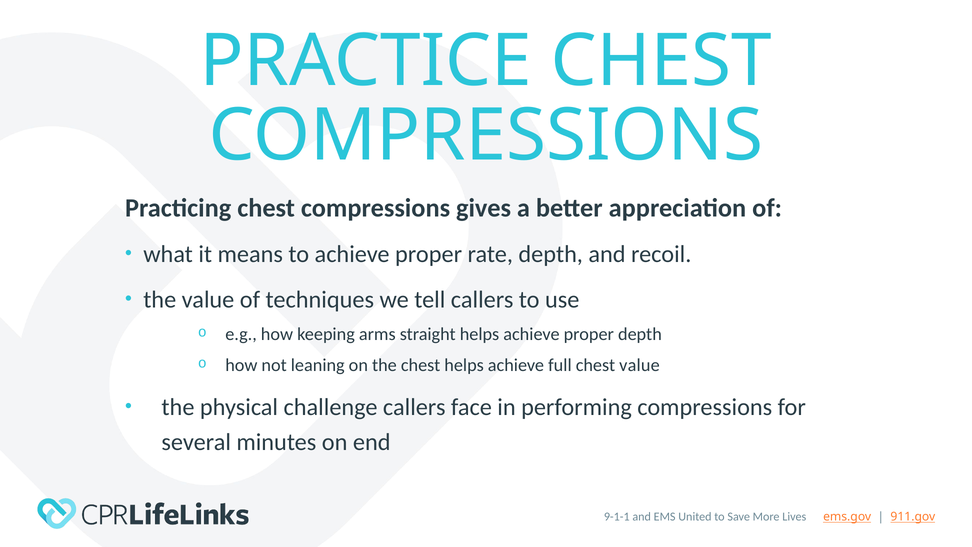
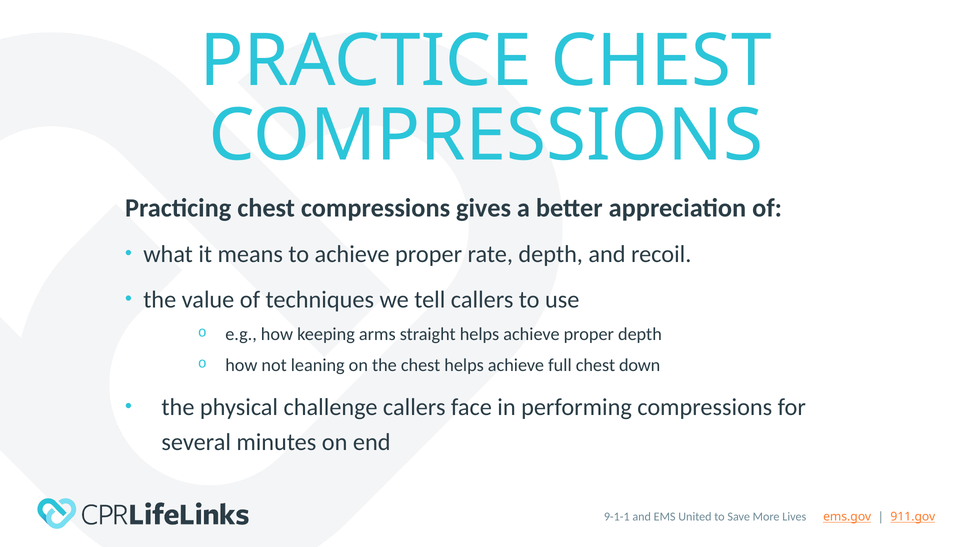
chest value: value -> down (640, 365)
